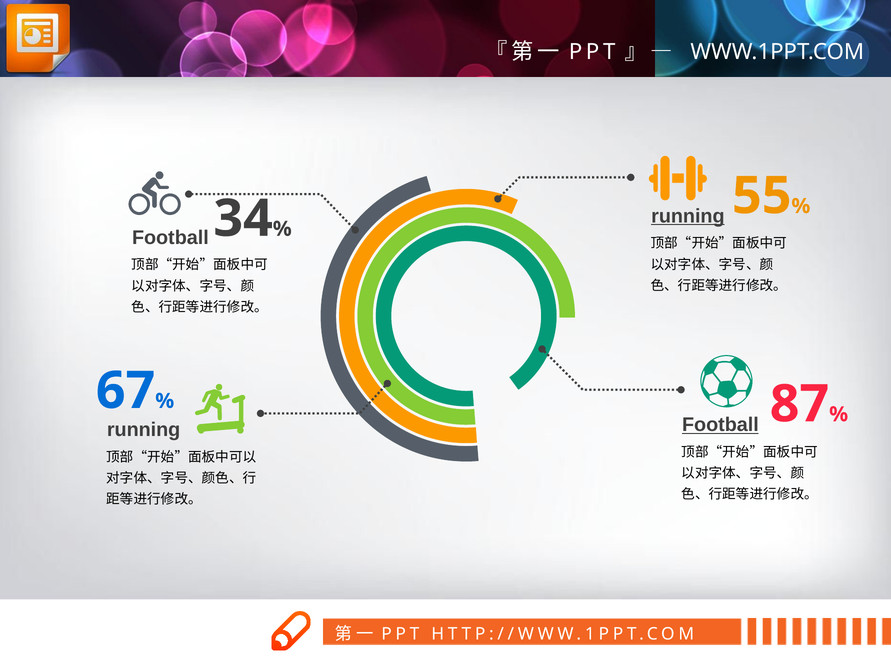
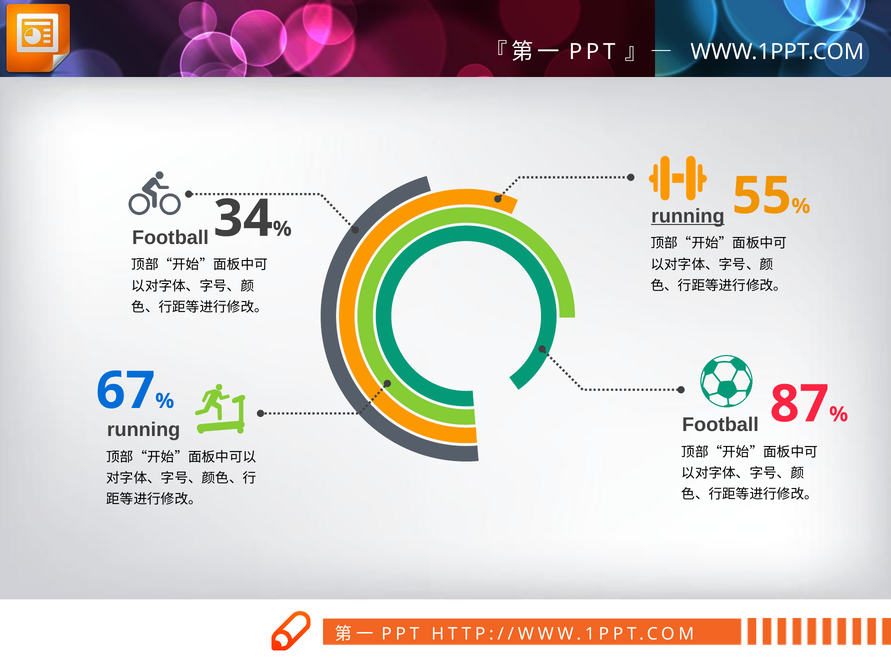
Football underline: present -> none (720, 425)
